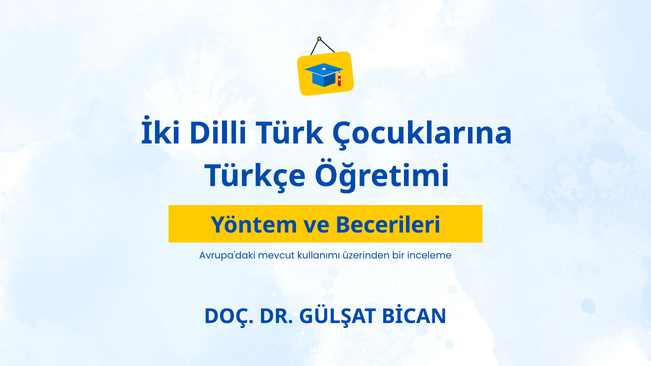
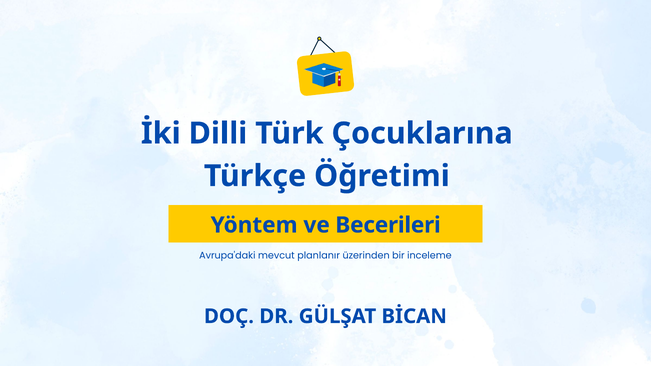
kullanımı: kullanımı -> planlanır (319, 256)
